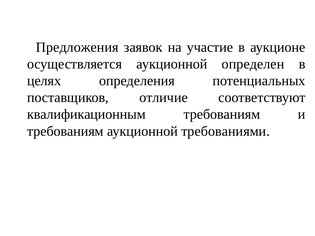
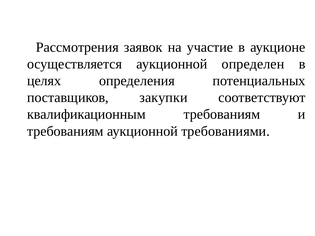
Предложения: Предложения -> Рассмотрения (77, 47)
отличие: отличие -> закупки (163, 98)
